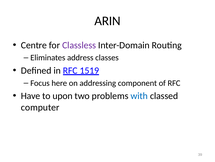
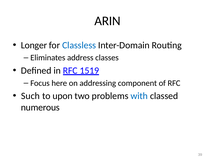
Centre: Centre -> Longer (34, 45)
Classless colour: purple -> blue (79, 45)
Have: Have -> Such (30, 96)
computer: computer -> numerous (40, 107)
